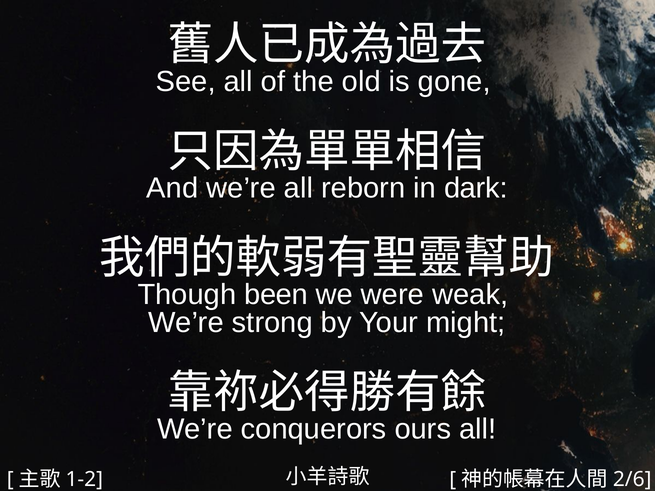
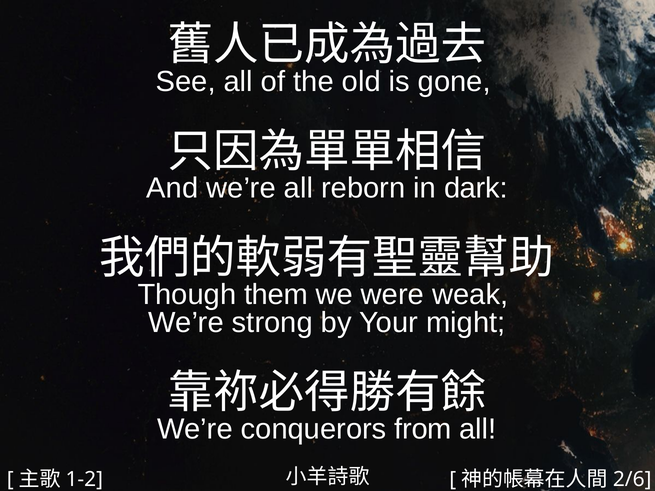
been: been -> them (276, 295)
ours: ours -> from (423, 429)
